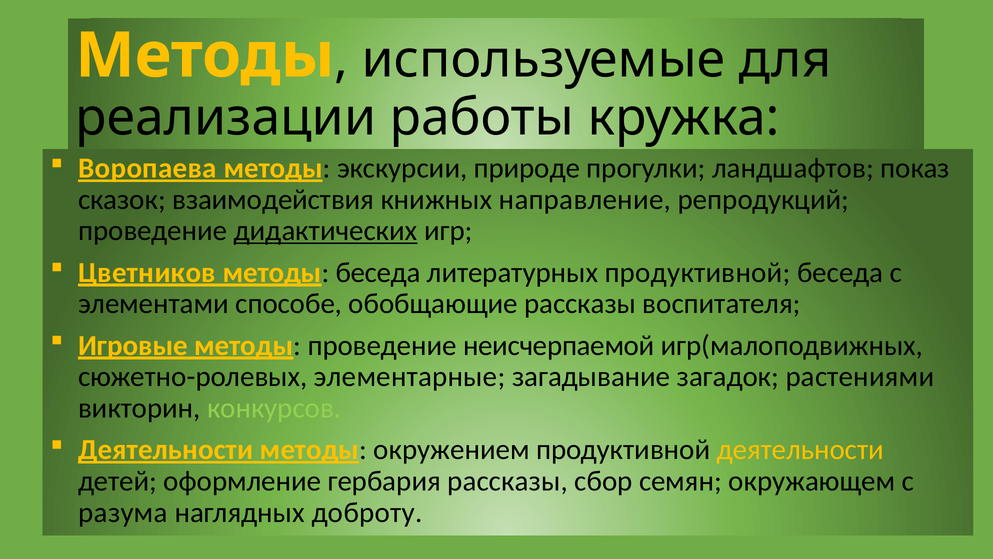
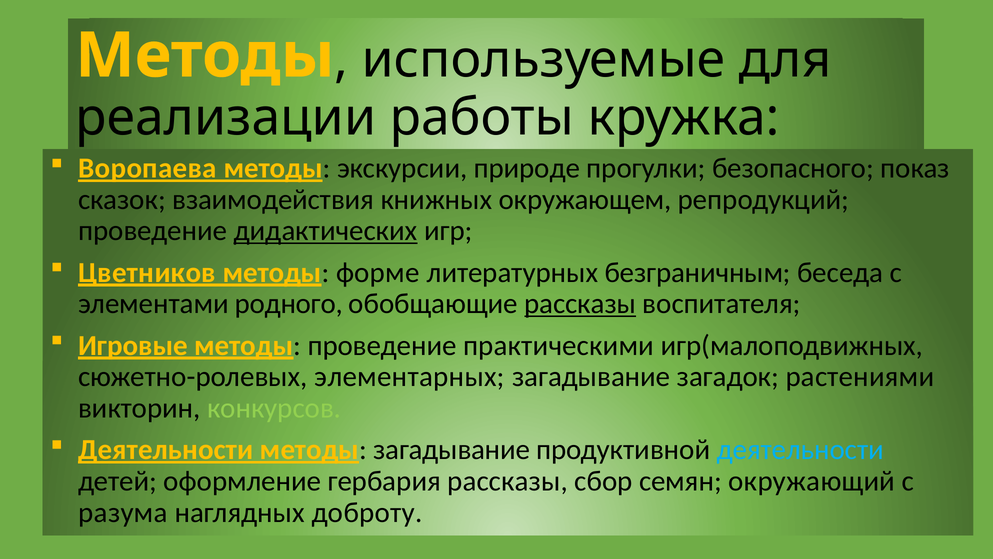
ландшафтов: ландшафтов -> безопасного (793, 168)
направление: направление -> окружающем (585, 199)
методы беседа: беседа -> форме (378, 272)
литературных продуктивной: продуктивной -> безграничным (698, 272)
способе: способе -> родного (289, 304)
рассказы underline: none -> present (580, 304)
неисчерпаемой: неисчерпаемой -> практическими (559, 345)
элементарные: элементарные -> элементарных (410, 377)
методы окружением: окружением -> загадывание (452, 449)
деятельности colour: yellow -> light blue (800, 449)
окружающем: окружающем -> окружающий (812, 481)
